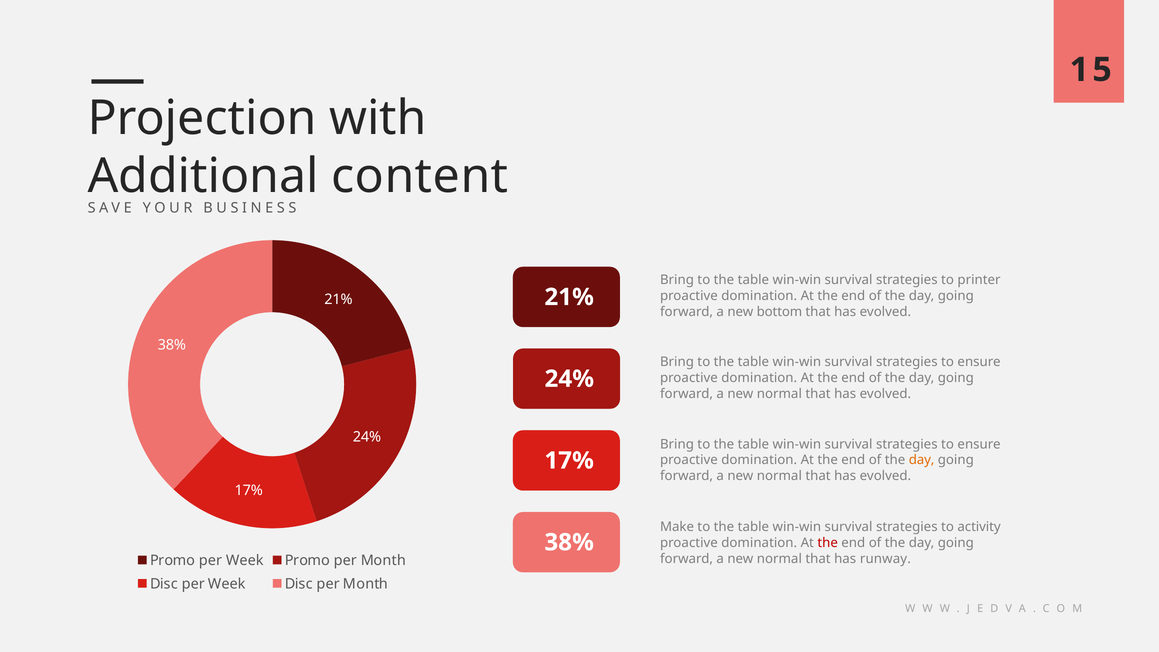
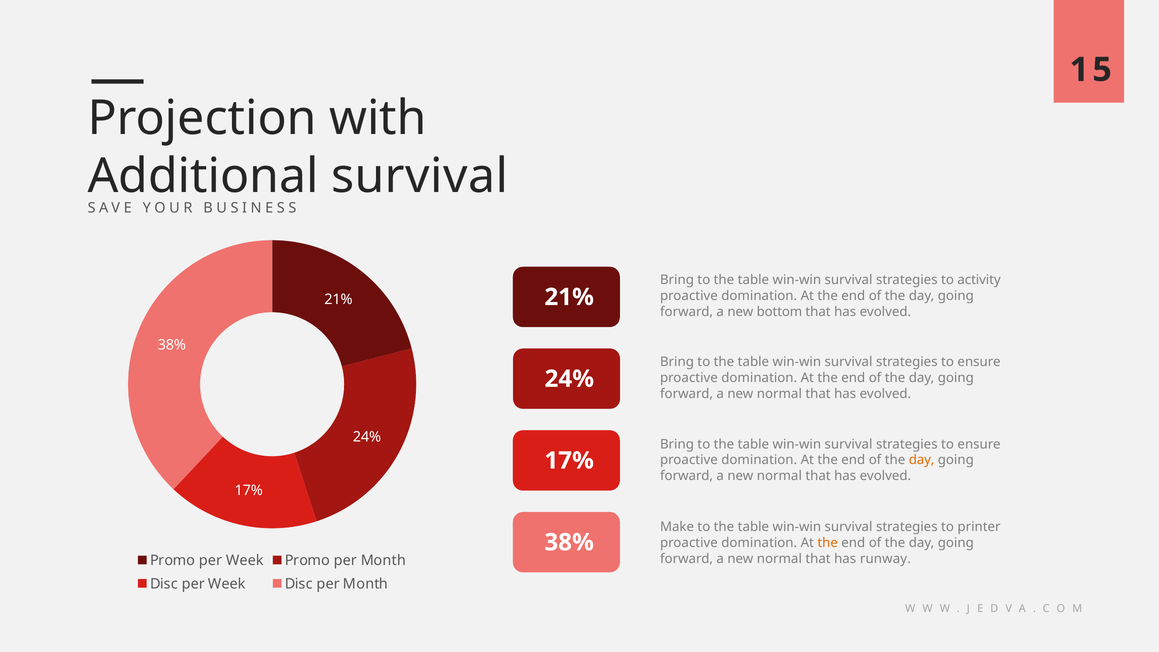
content: content -> survival (420, 176)
printer: printer -> activity (979, 280)
activity: activity -> printer (979, 527)
the colour: red -> orange (828, 543)
